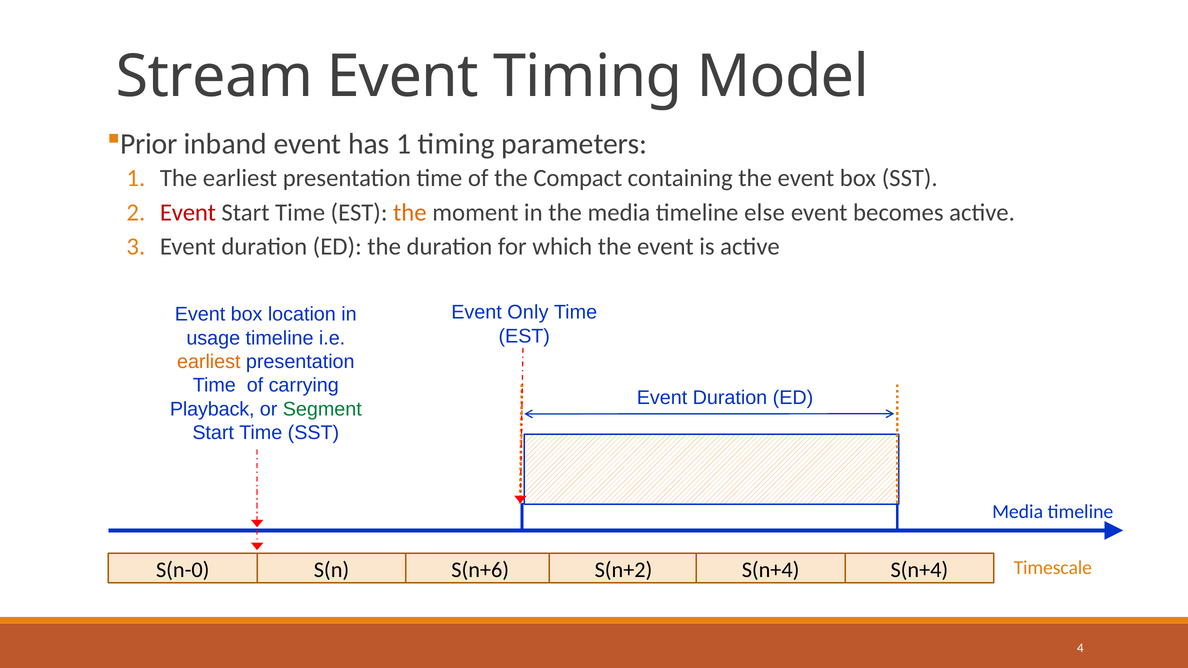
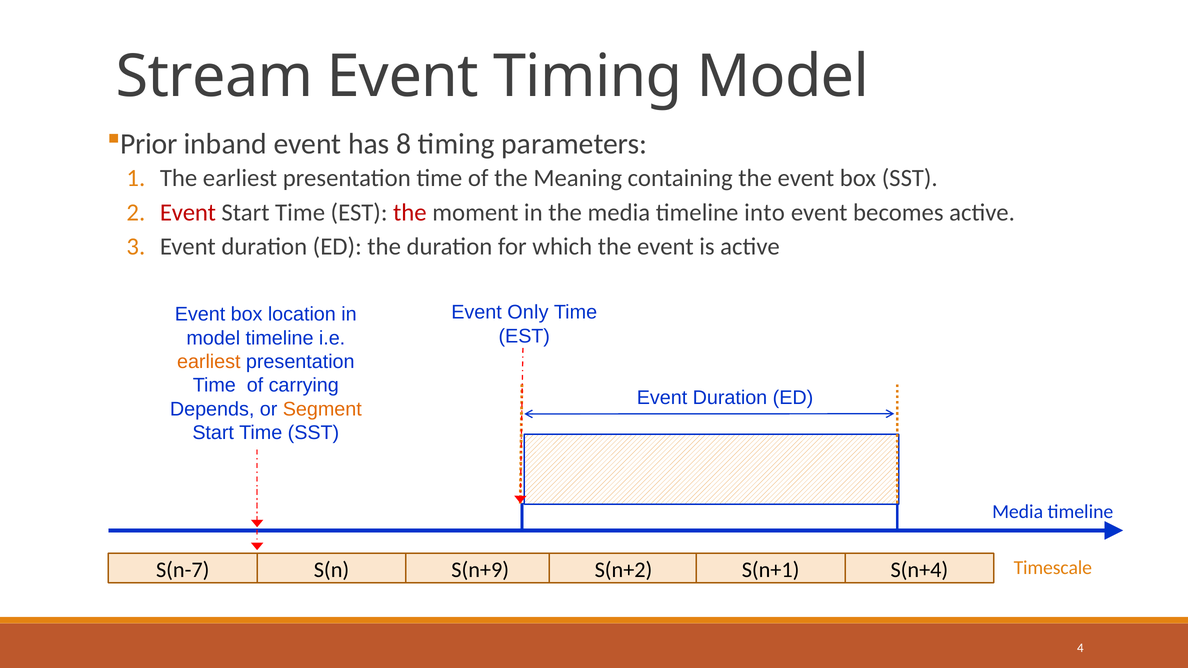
has 1: 1 -> 8 (404, 144)
Compact: Compact -> Meaning (578, 178)
the colour: orange -> red (410, 213)
else: else -> into (765, 213)
usage: usage -> model (213, 338)
Playback: Playback -> Depends (212, 409)
Segment colour: green -> orange (322, 409)
S(n-0: S(n-0 -> S(n-7 (183, 570)
S(n+6: S(n+6 -> S(n+9 (480, 570)
S(n+2 S(n+4: S(n+4 -> S(n+1 (771, 570)
